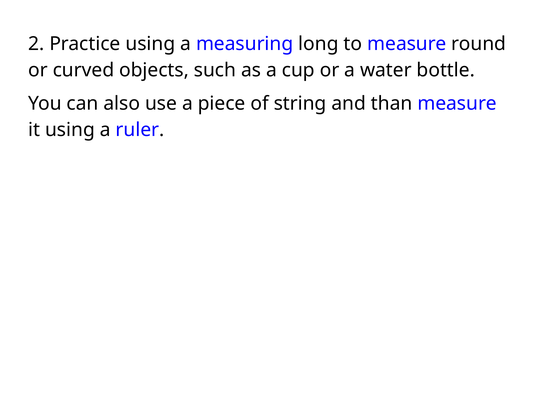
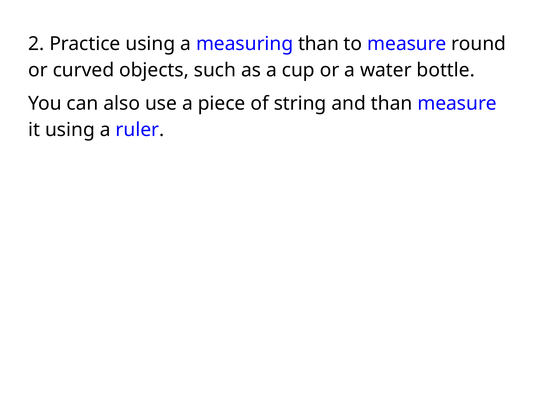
measuring long: long -> than (319, 44)
